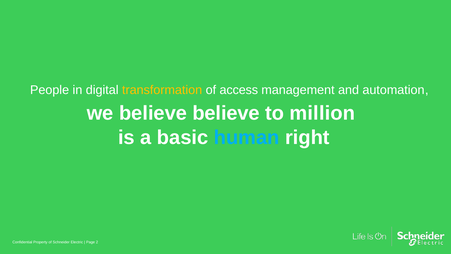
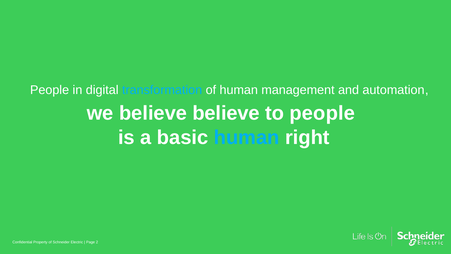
transformation colour: yellow -> light blue (162, 90)
of access: access -> human (239, 90)
to million: million -> people (322, 113)
